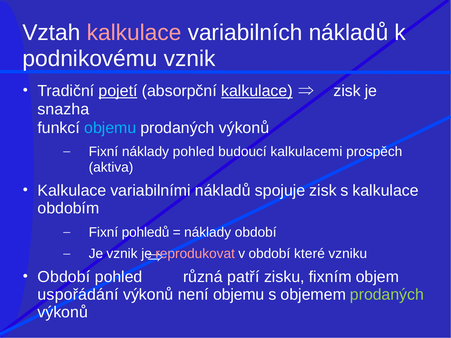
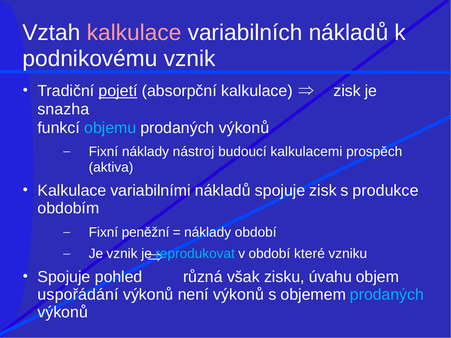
kalkulace underline: present -> none (257, 91)
náklady pohled: pohled -> nástroj (194, 152)
s kalkulace: kalkulace -> produkce (386, 191)
pohledů: pohledů -> peněžní (146, 232)
reprodukovat colour: pink -> light blue (195, 254)
Období: Období -> Spojuje (64, 277)
patří: patří -> však (243, 277)
fixním: fixním -> úvahu (330, 277)
není objemu: objemu -> výkonů (239, 295)
prodaných colour: light green -> light blue (387, 295)
